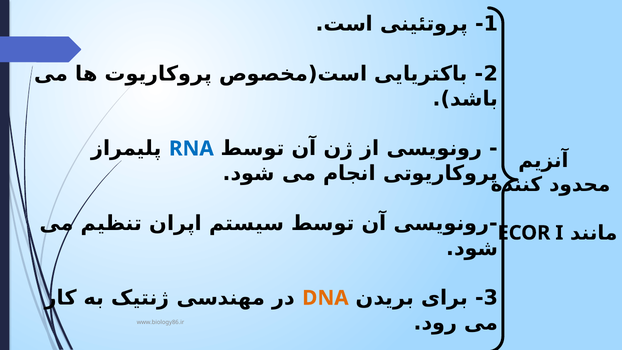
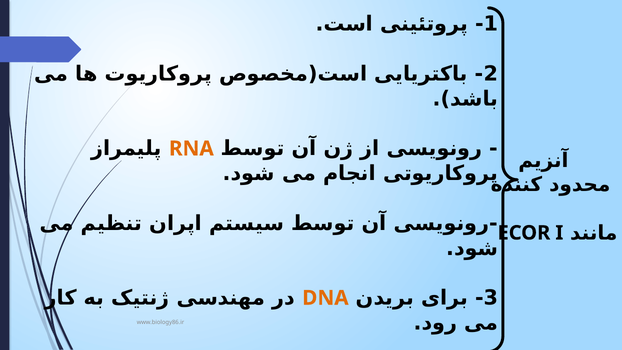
RNA colour: blue -> orange (191, 149)
